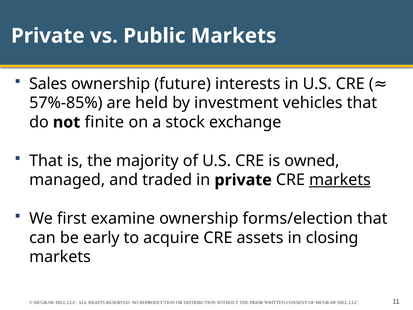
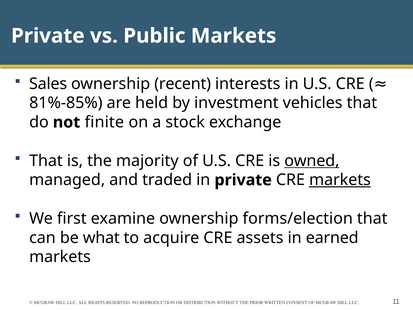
future: future -> recent (183, 84)
57%-85%: 57%-85% -> 81%-85% (66, 103)
owned underline: none -> present (312, 161)
early: early -> what (101, 238)
closing: closing -> earned (332, 238)
